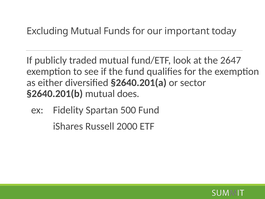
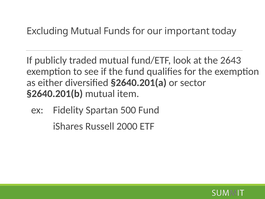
2647: 2647 -> 2643 (231, 60)
does: does -> item (128, 94)
